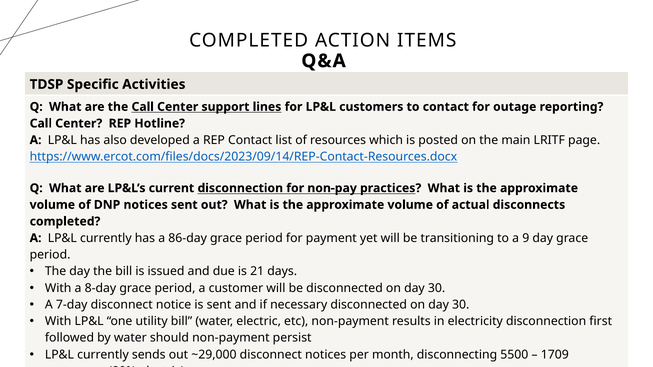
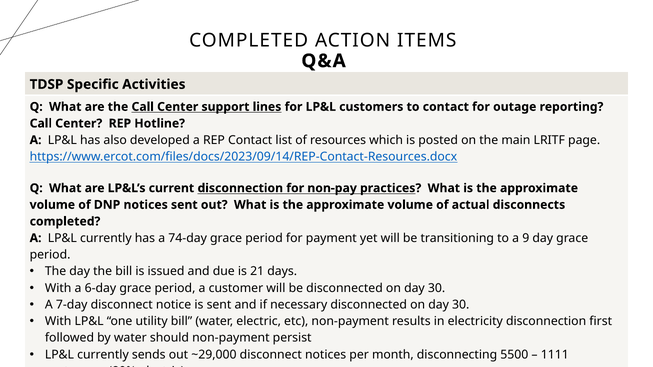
86-day: 86-day -> 74-day (188, 238)
8-day: 8-day -> 6-day (100, 288)
1709: 1709 -> 1111 (555, 355)
